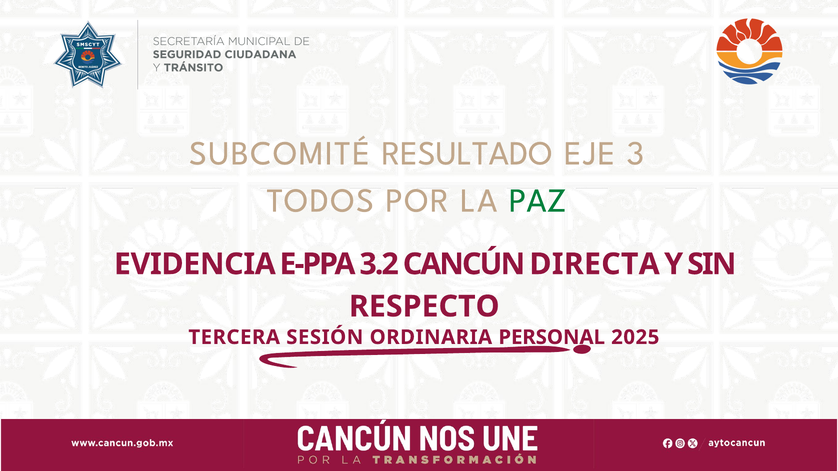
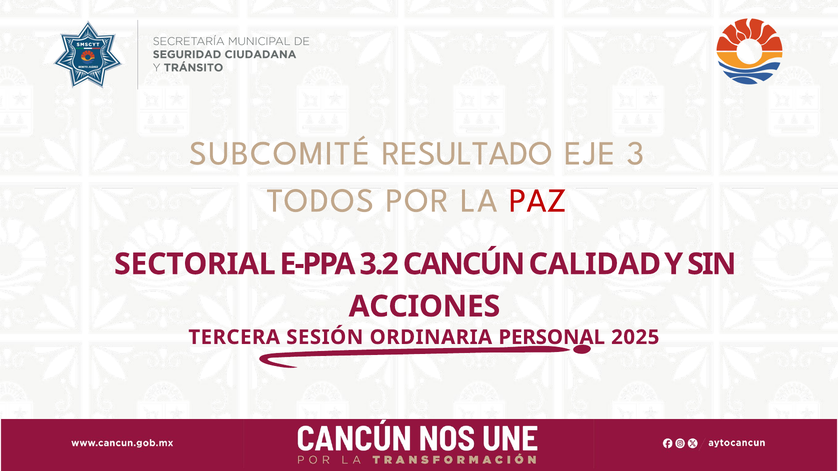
PAZ colour: green -> red (538, 201)
EVIDENCIA: EVIDENCIA -> SECTORIAL (195, 264)
DIRECTA: DIRECTA -> CALIDAD (595, 264)
RESPECTO: RESPECTO -> ACCIONES (424, 307)
